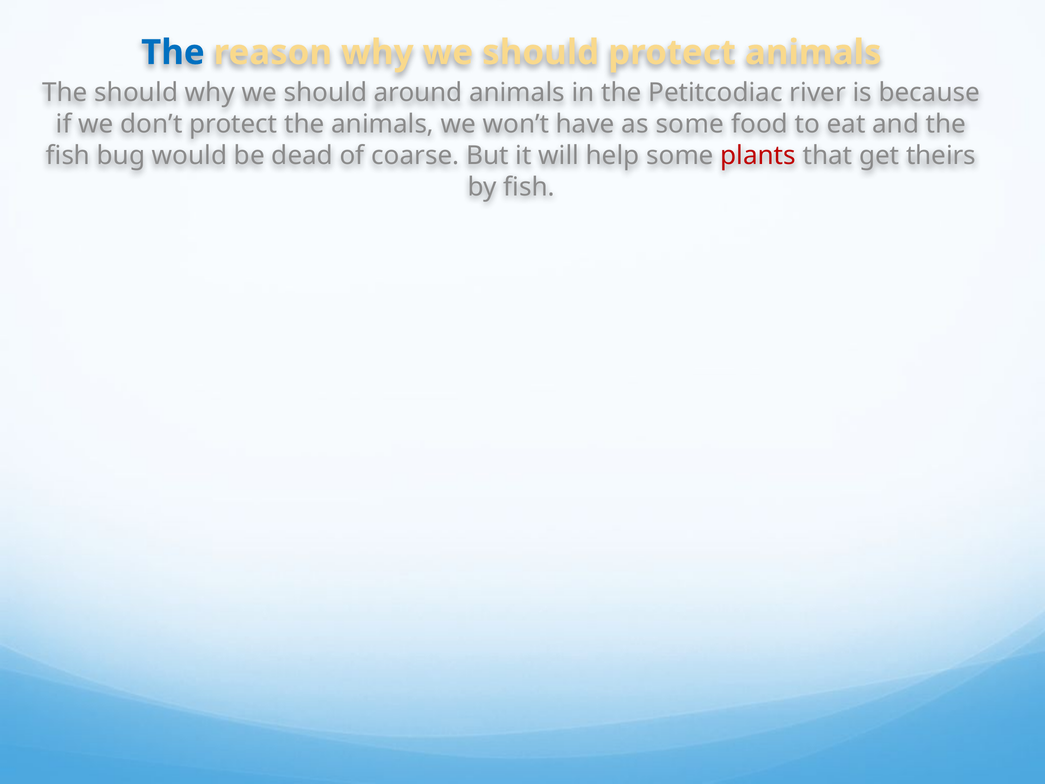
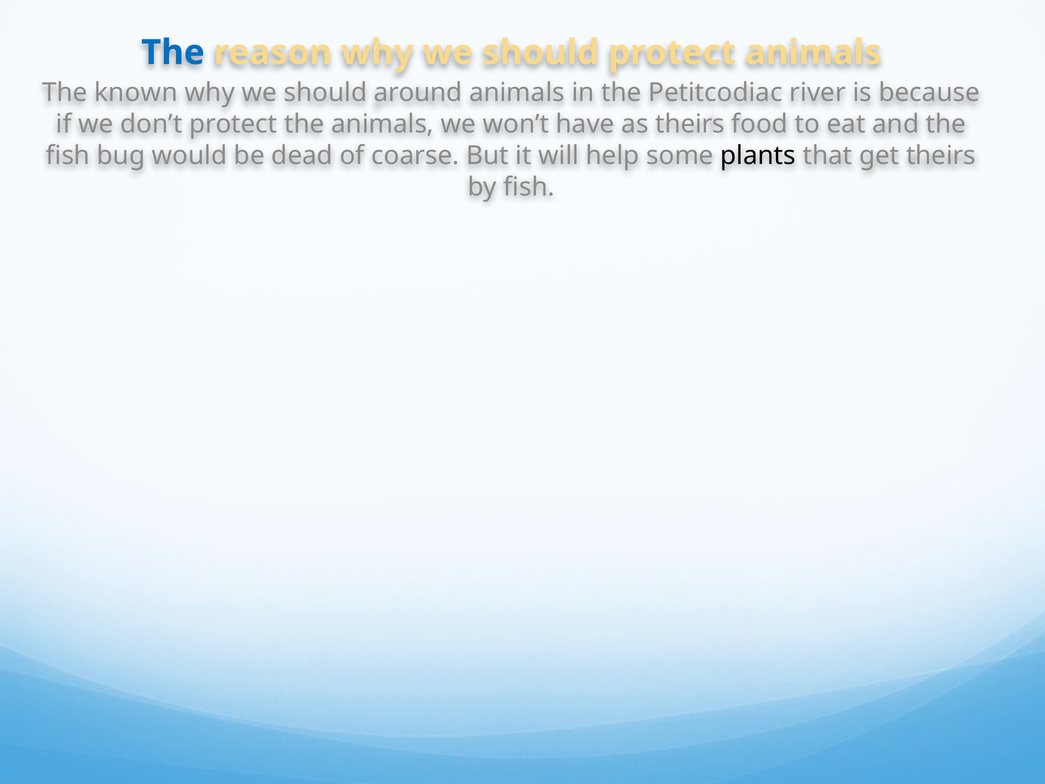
The should: should -> known (136, 93)
as some: some -> theirs (690, 124)
plants colour: red -> black (758, 156)
